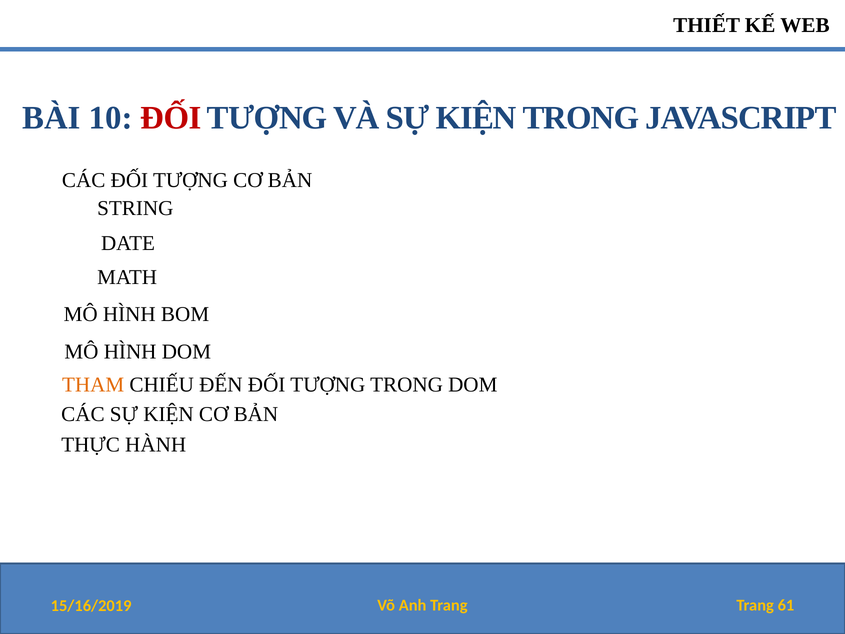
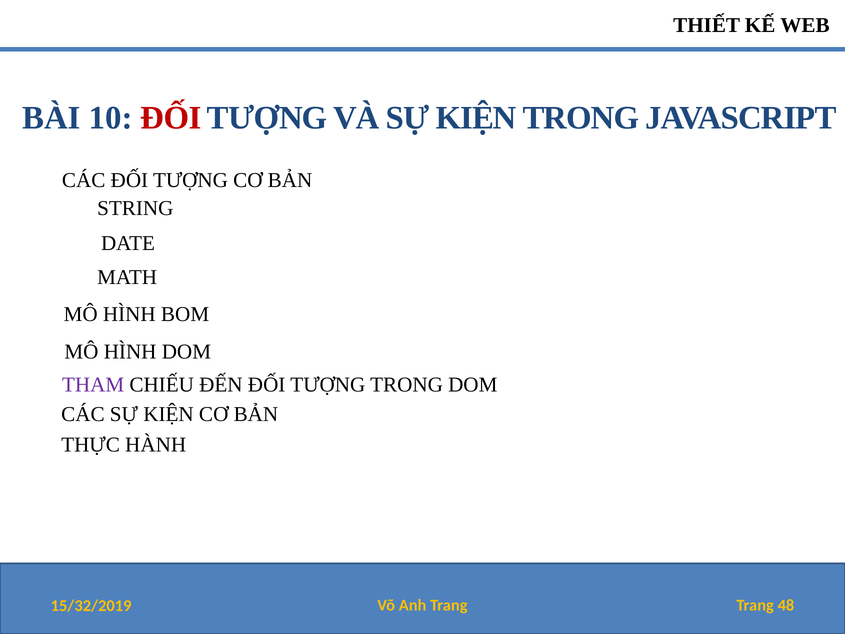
THAM colour: orange -> purple (93, 384)
15/16/2019: 15/16/2019 -> 15/32/2019 (91, 605)
61: 61 -> 48 (786, 605)
